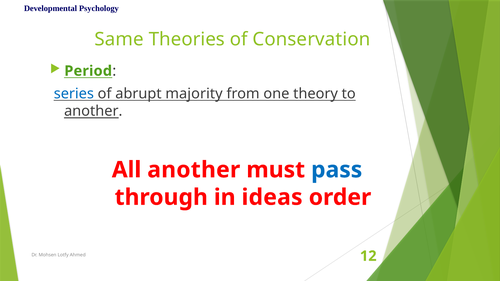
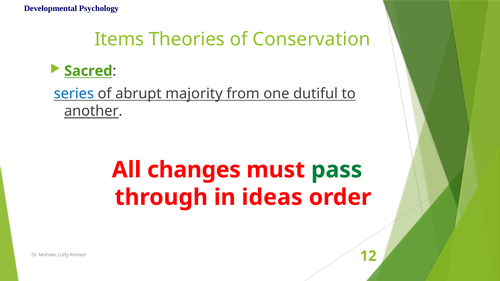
Same: Same -> Items (119, 39)
Period: Period -> Sacred (88, 71)
theory: theory -> dutiful (316, 94)
All another: another -> changes (194, 170)
pass colour: blue -> green (337, 170)
